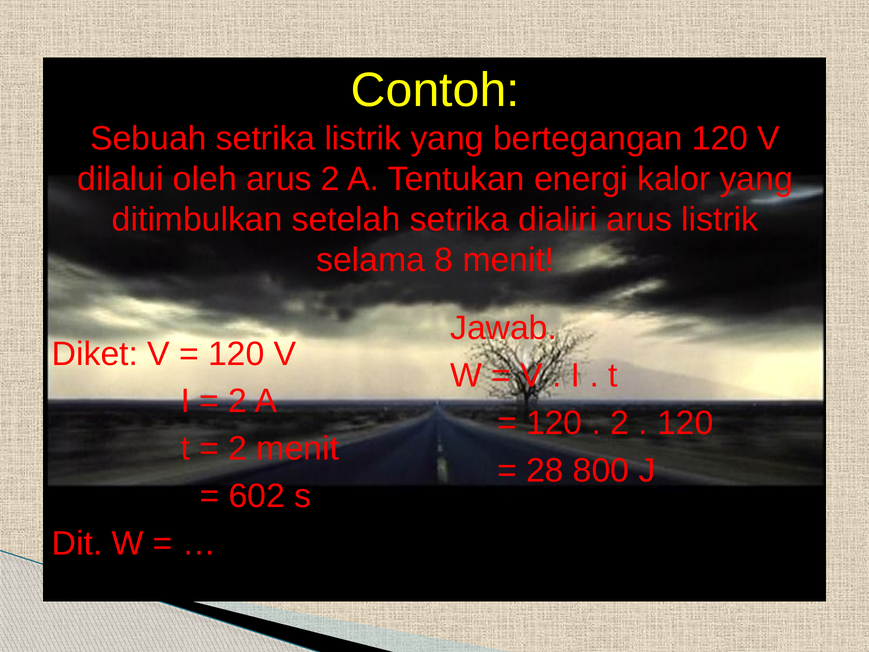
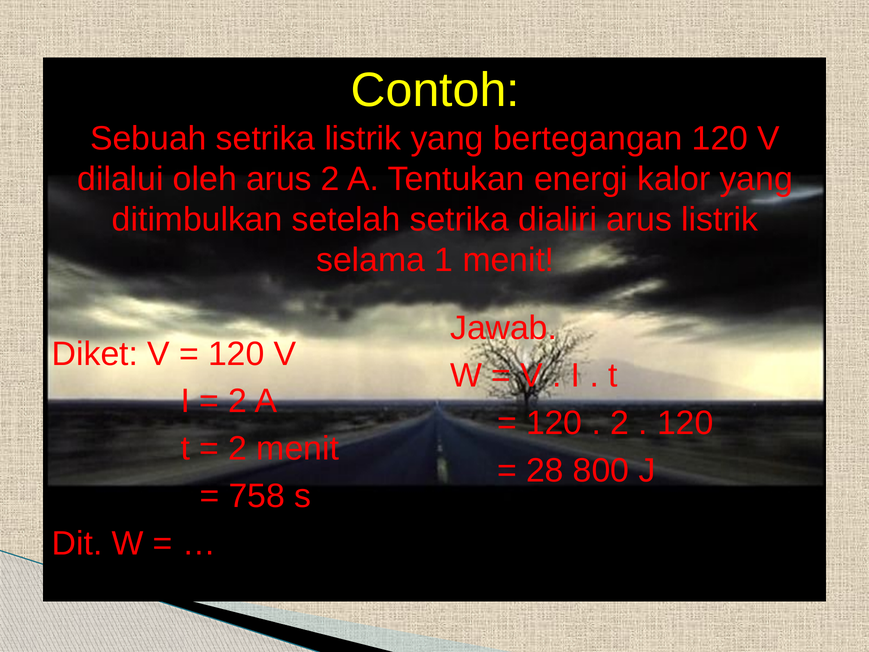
8: 8 -> 1 (444, 260)
602: 602 -> 758 (257, 496)
